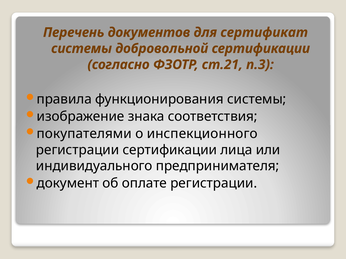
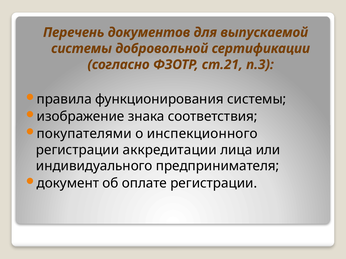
сертификат: сертификат -> выпускаемой (264, 33)
регистрации сертификации: сертификации -> аккредитации (170, 150)
